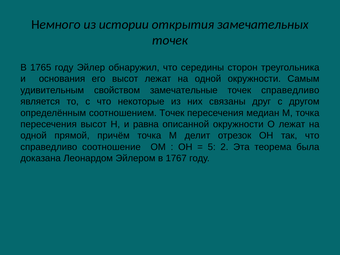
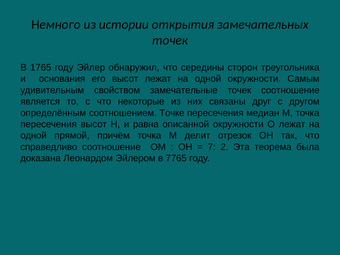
точек справедливо: справедливо -> соотношение (290, 90)
соотношением Точек: Точек -> Точке (172, 113)
5: 5 -> 7 (212, 147)
1767: 1767 -> 7765 (176, 158)
